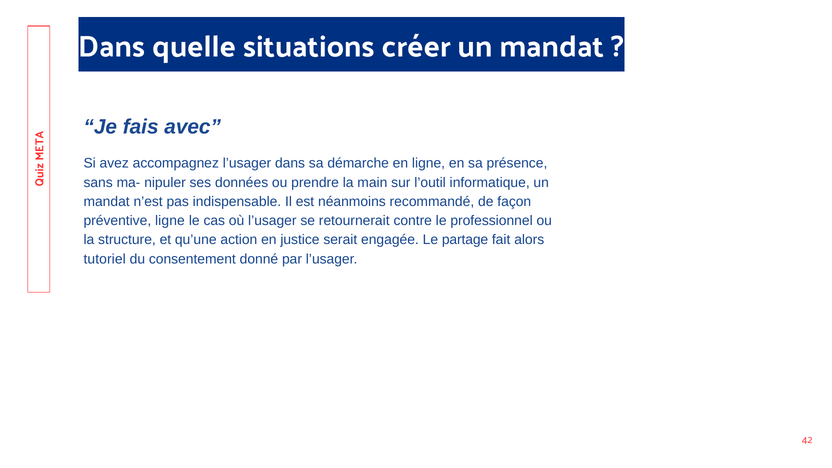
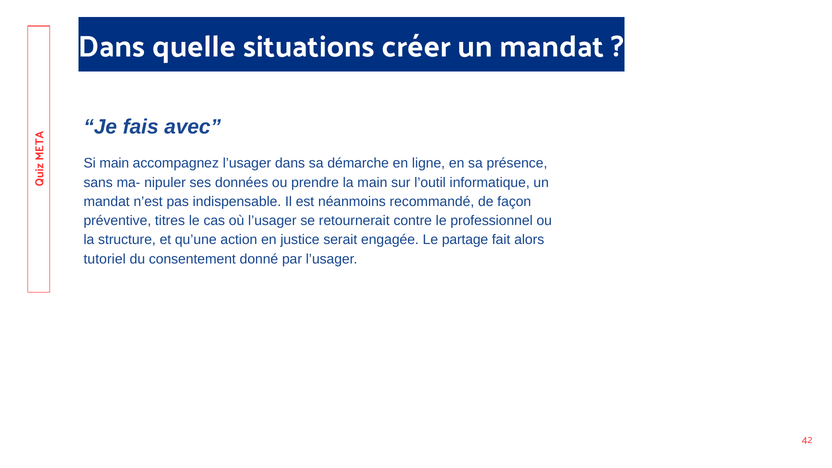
Si avez: avez -> main (114, 163)
préventive ligne: ligne -> titres (170, 221)
